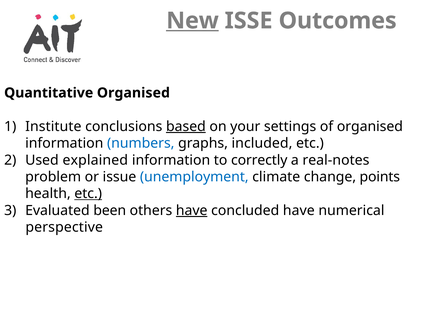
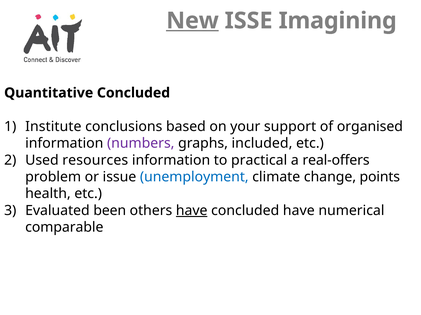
Outcomes: Outcomes -> Imagining (338, 21)
Quantitative Organised: Organised -> Concluded (133, 93)
based underline: present -> none (186, 127)
settings: settings -> support (290, 127)
numbers colour: blue -> purple (141, 144)
explained: explained -> resources (95, 160)
correctly: correctly -> practical (259, 160)
real-notes: real-notes -> real-offers (336, 160)
etc underline: present -> none (88, 194)
perspective: perspective -> comparable (64, 228)
